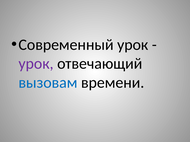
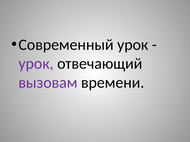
вызовам colour: blue -> purple (48, 83)
